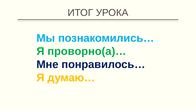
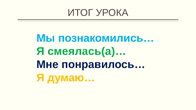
проворно(а)…: проворно(а)… -> смеялась(а)… (87, 51)
